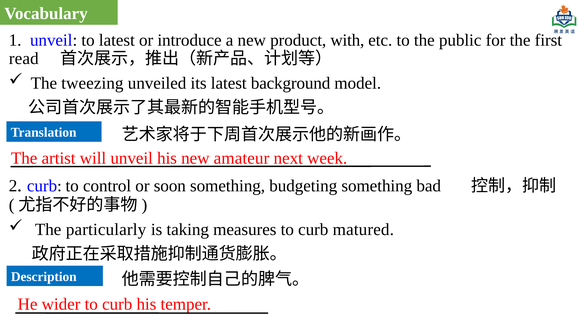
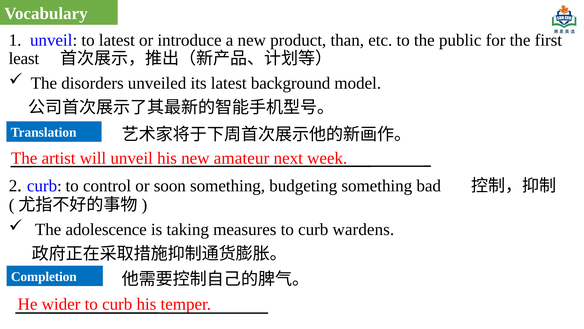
with: with -> than (347, 40)
read: read -> least (24, 59)
tweezing: tweezing -> disorders (92, 83)
particularly: particularly -> adolescence (106, 229)
matured: matured -> wardens (363, 229)
Description: Description -> Completion (44, 276)
